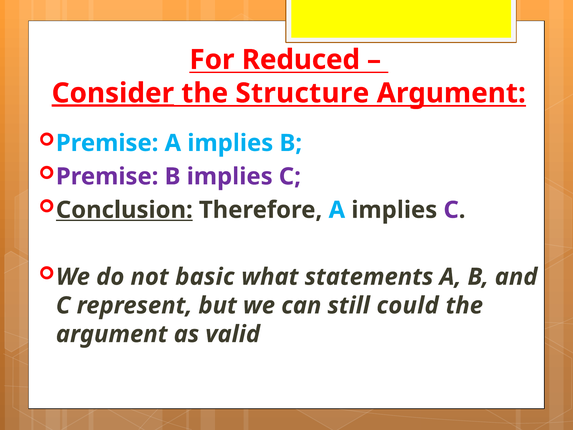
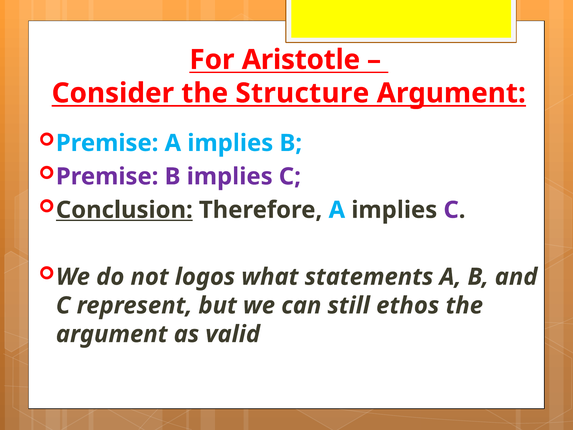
Reduced: Reduced -> Aristotle (301, 60)
Consider underline: present -> none (113, 93)
basic: basic -> logos (205, 277)
could: could -> ethos (408, 305)
